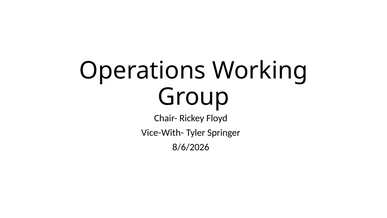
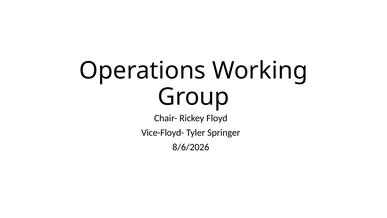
Vice-With-: Vice-With- -> Vice-Floyd- (163, 133)
